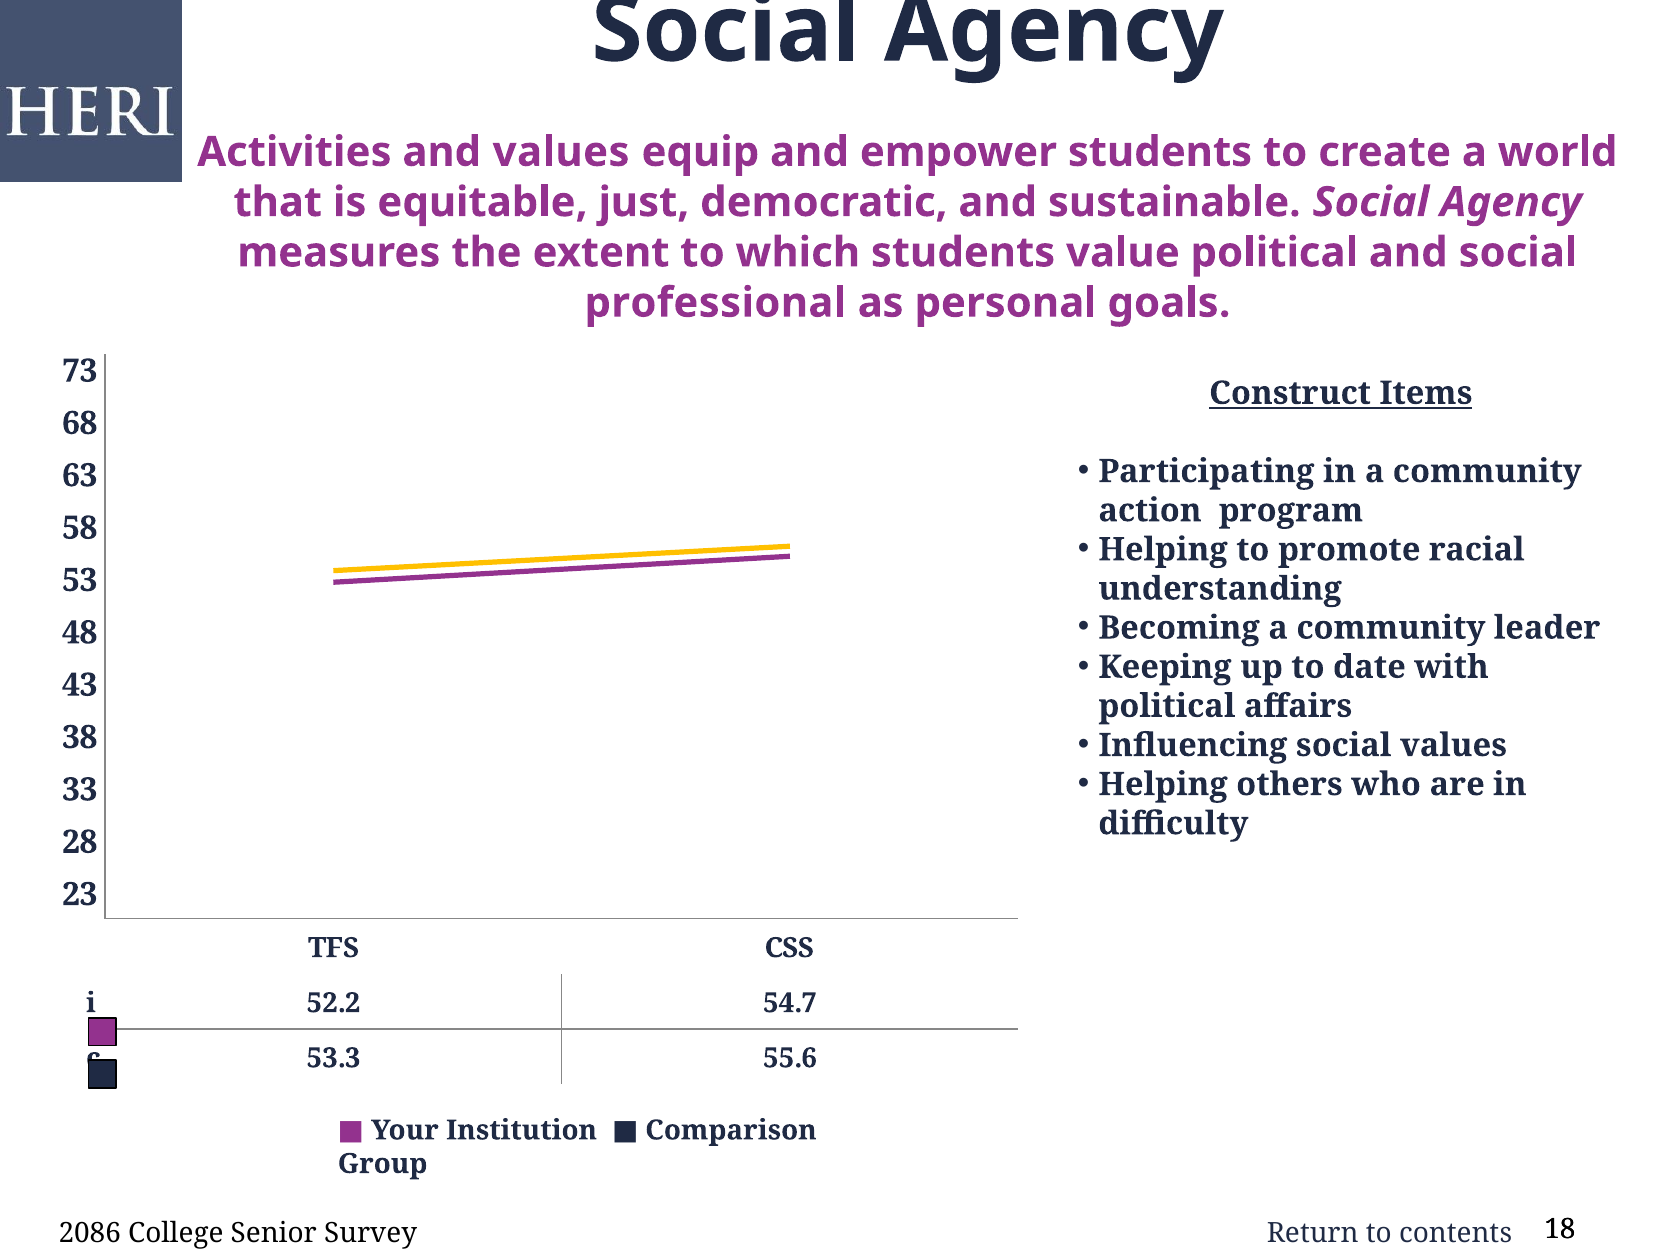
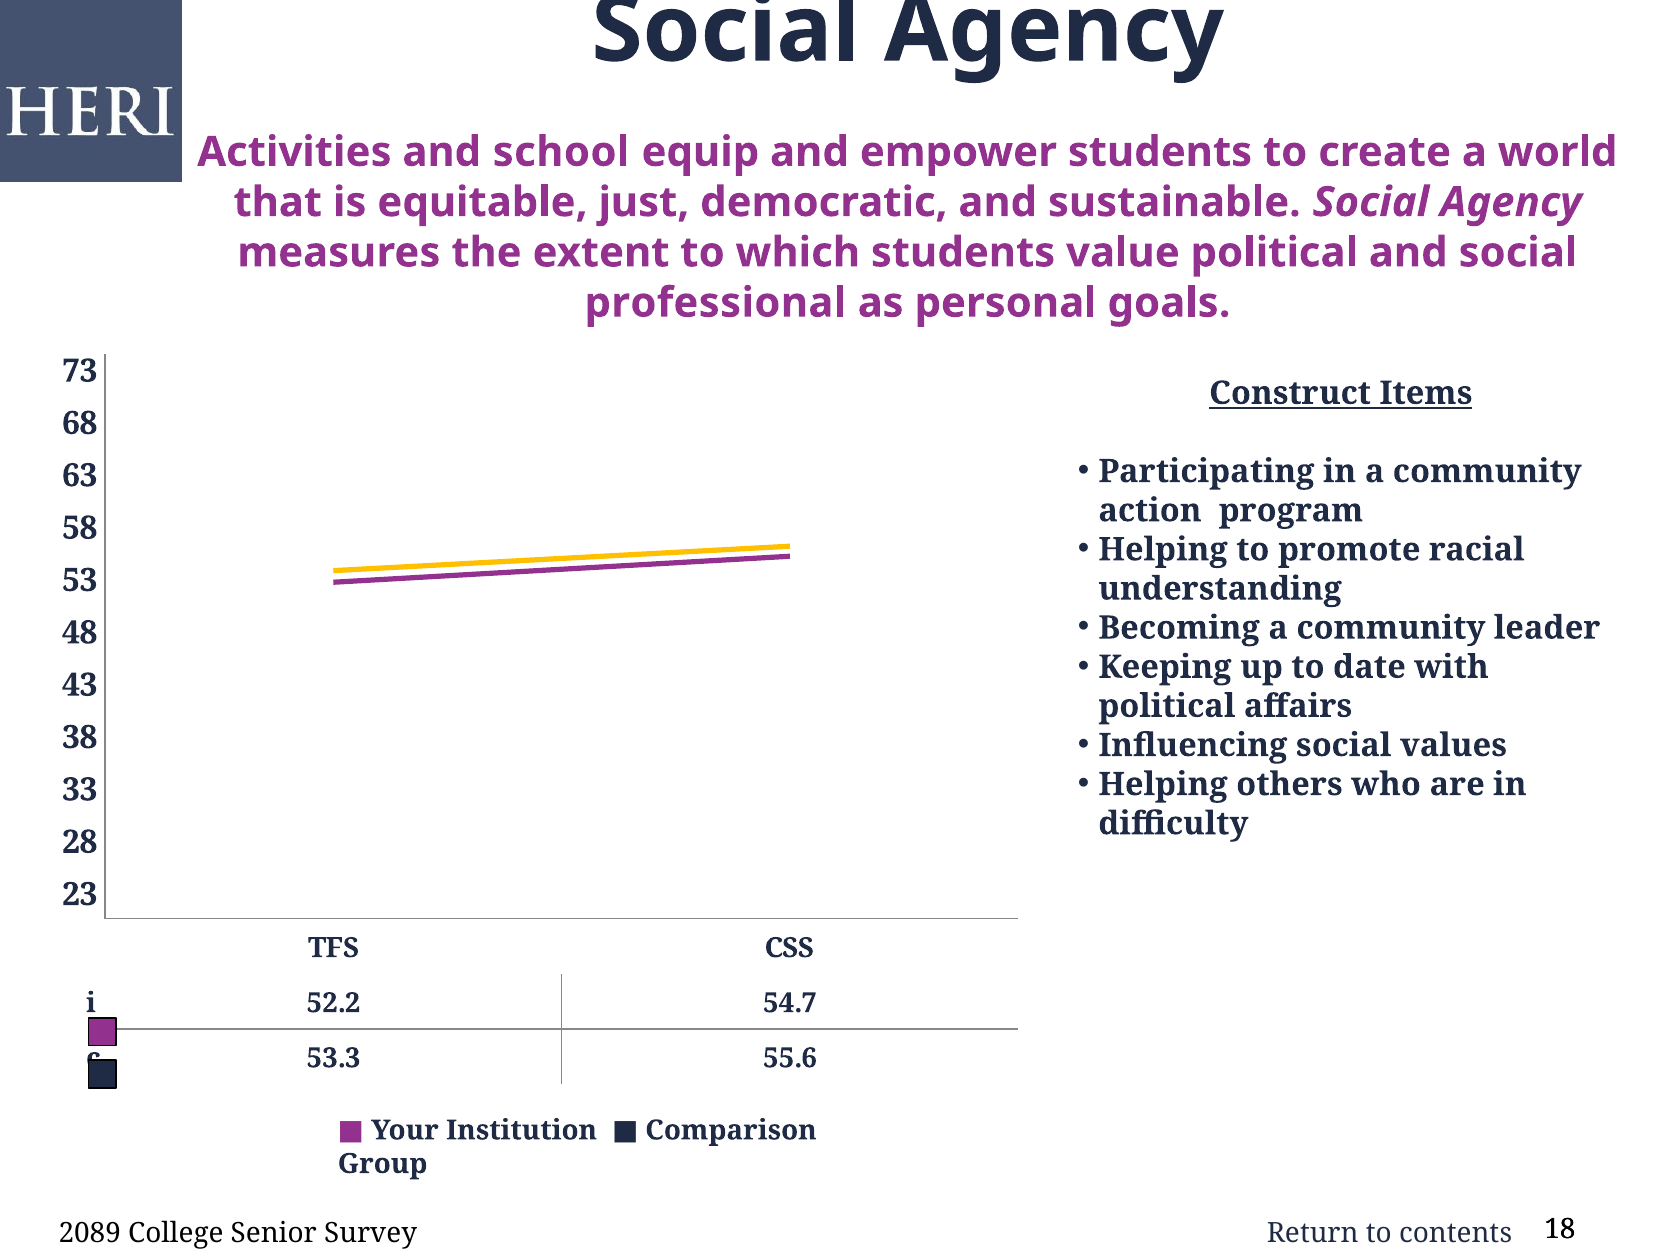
and values: values -> school (561, 152)
2086: 2086 -> 2089 (90, 1234)
